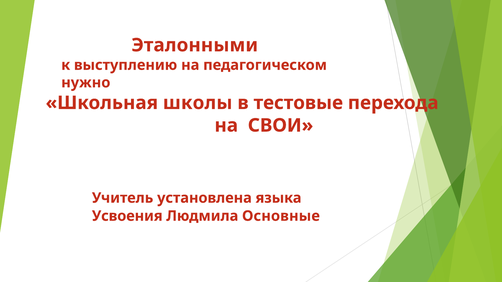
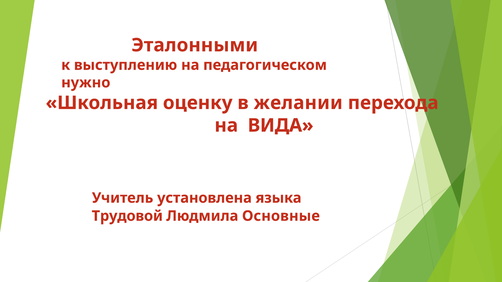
школы: школы -> оценку (198, 103)
тестовые: тестовые -> желании (298, 103)
СВОИ: СВОИ -> ВИДА (281, 126)
Усвоения: Усвоения -> Трудовой (127, 216)
